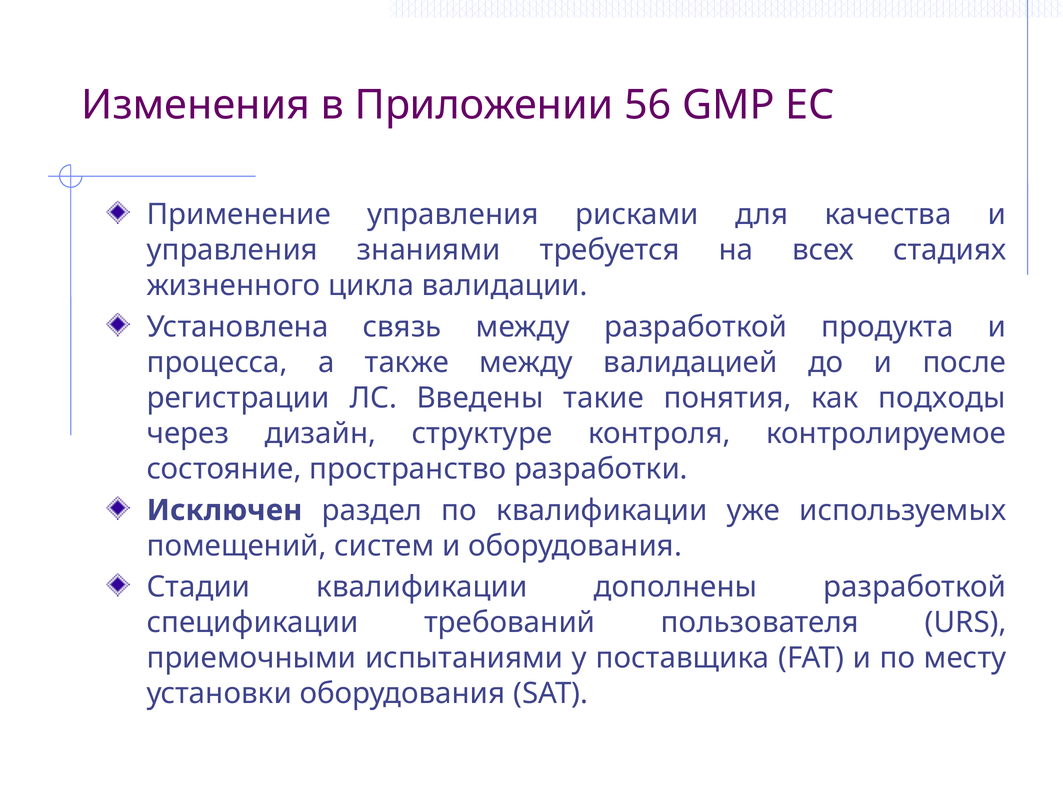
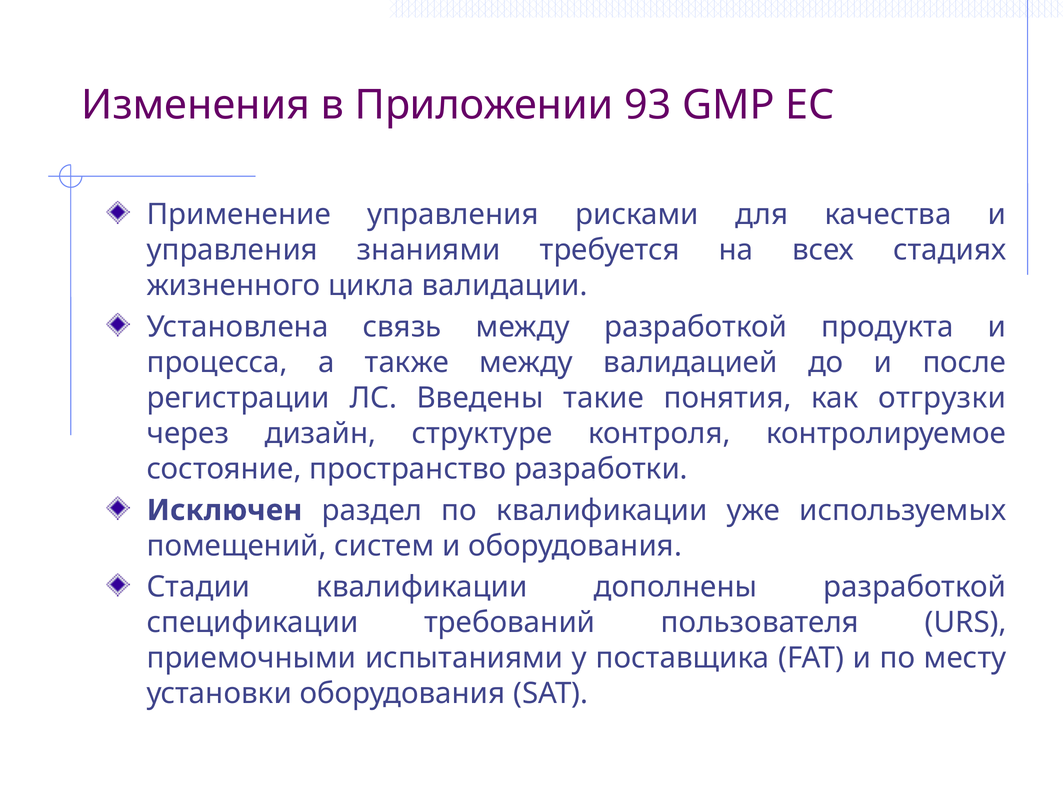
56: 56 -> 93 (648, 105)
подходы: подходы -> отгрузки (942, 398)
